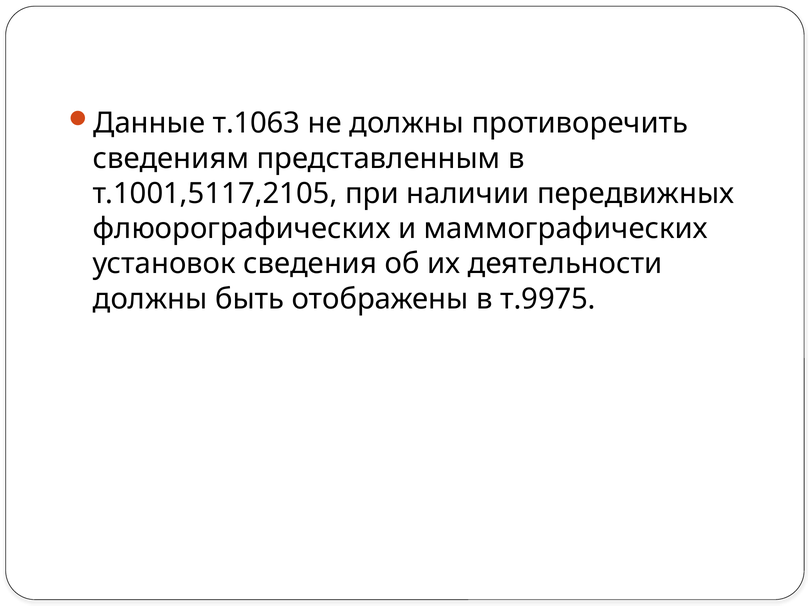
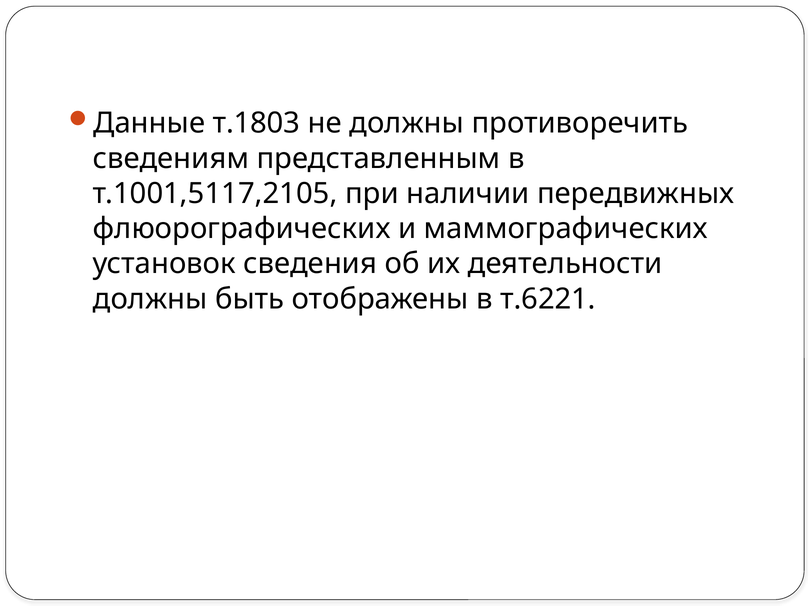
т.1063: т.1063 -> т.1803 (257, 123)
т.9975: т.9975 -> т.6221 (548, 299)
